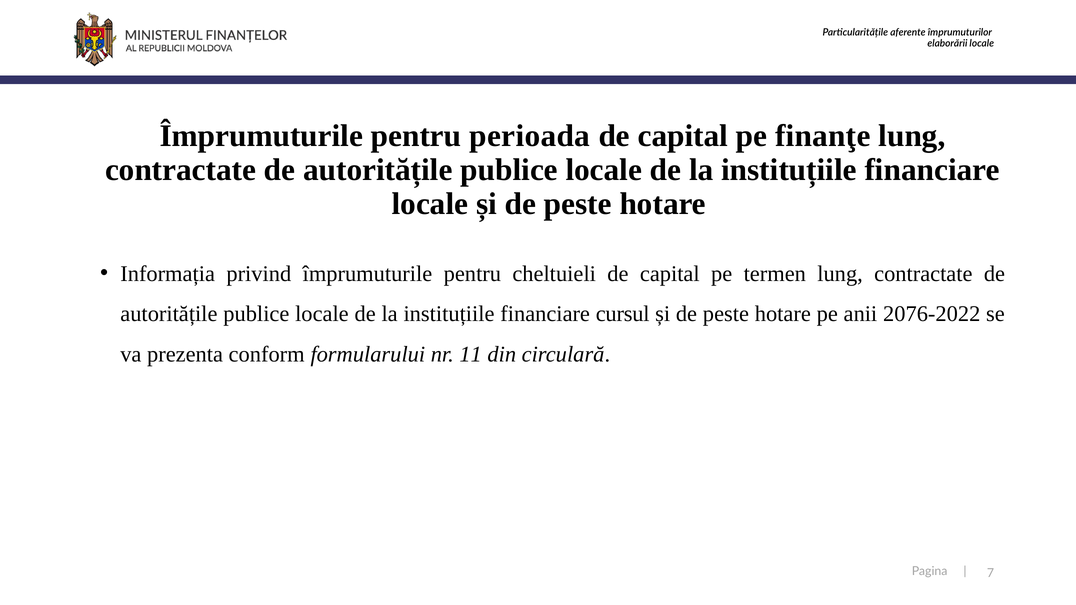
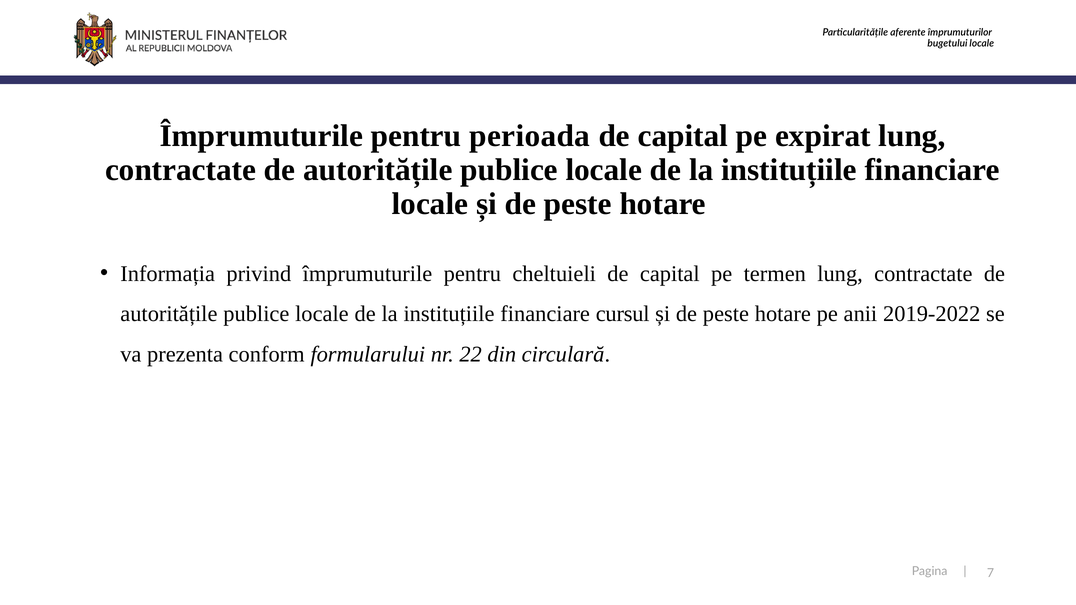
elaborării: elaborării -> bugetului (947, 43)
finanţe: finanţe -> expirat (823, 136)
2076-2022: 2076-2022 -> 2019-2022 (932, 314)
11: 11 -> 22 (471, 355)
